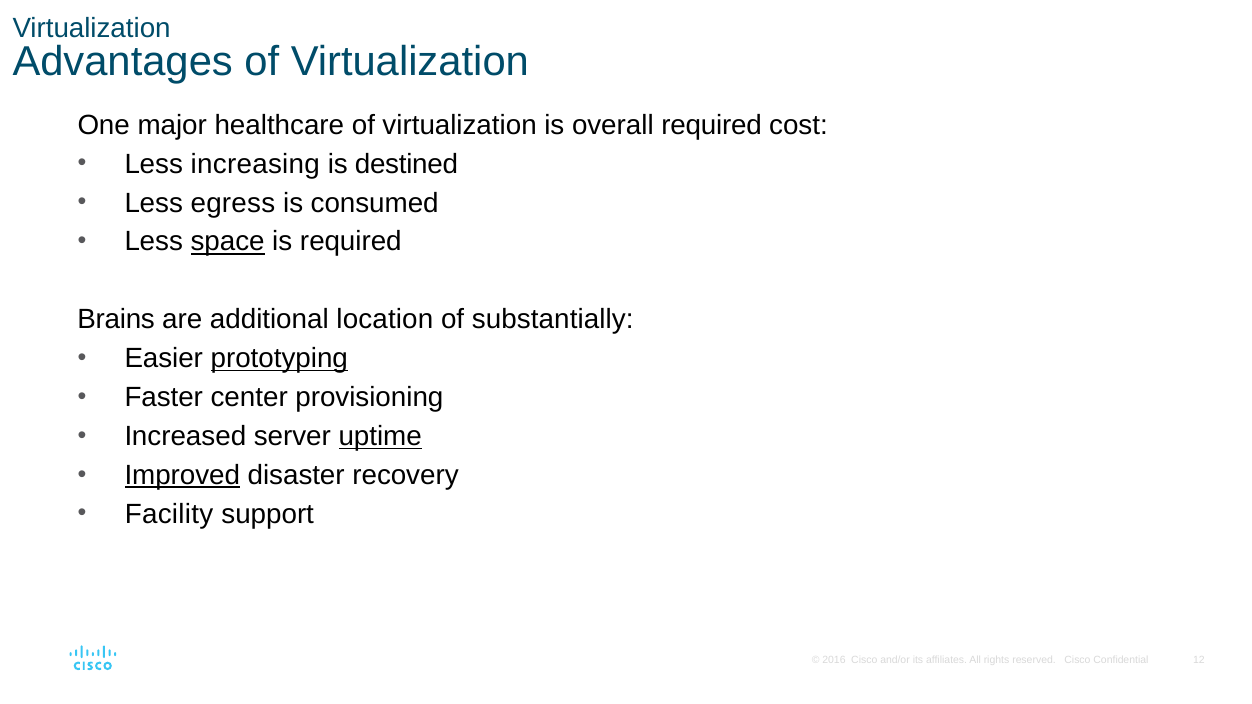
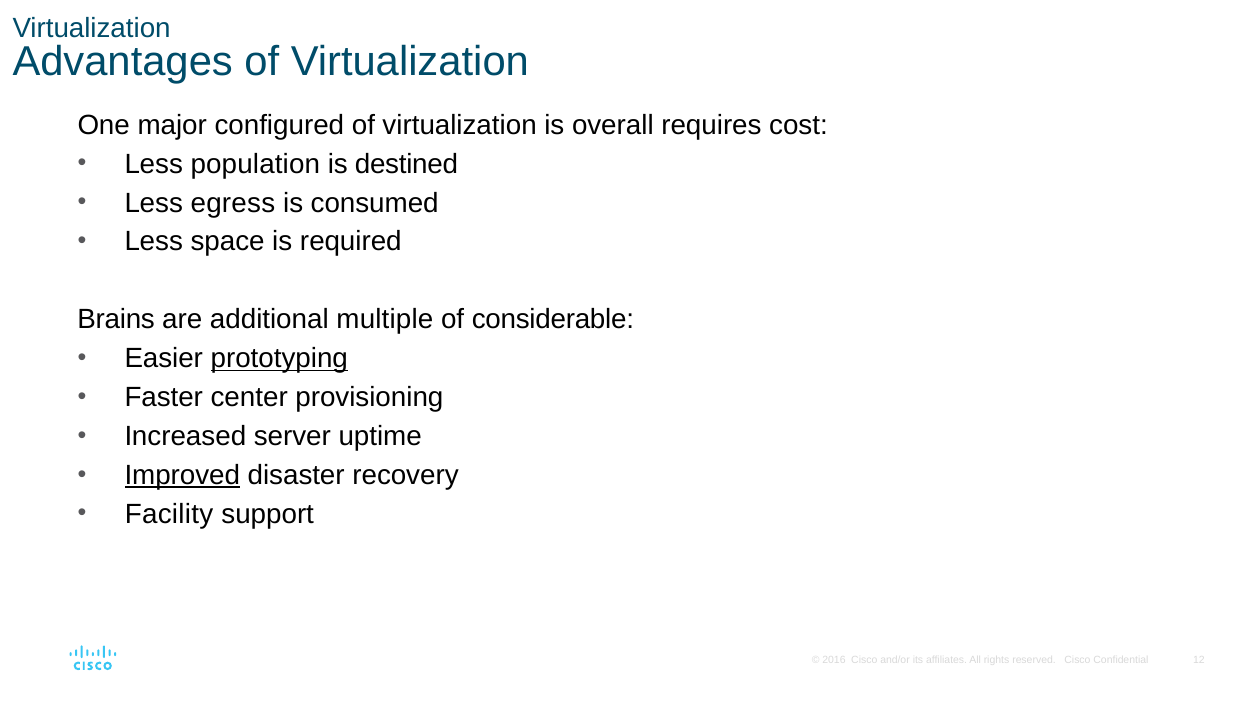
healthcare: healthcare -> configured (279, 125)
overall required: required -> requires (711, 125)
increasing: increasing -> population (255, 164)
space underline: present -> none (228, 242)
location: location -> multiple (385, 320)
substantially: substantially -> considerable (553, 320)
uptime underline: present -> none (380, 437)
